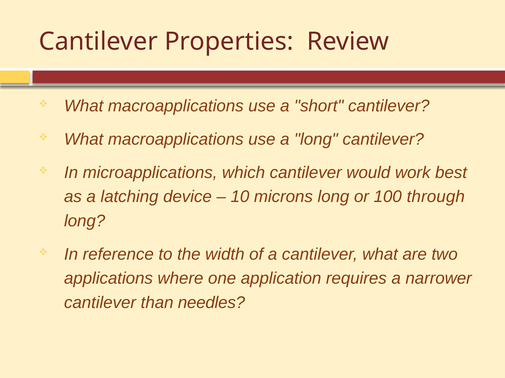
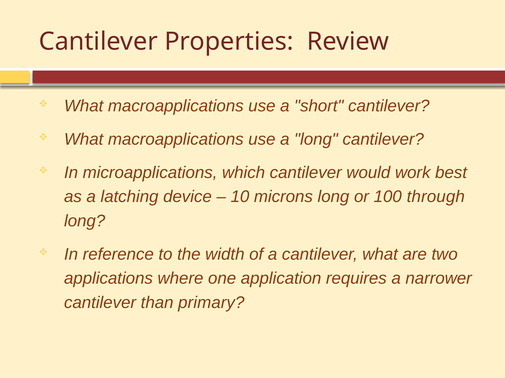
needles: needles -> primary (211, 303)
